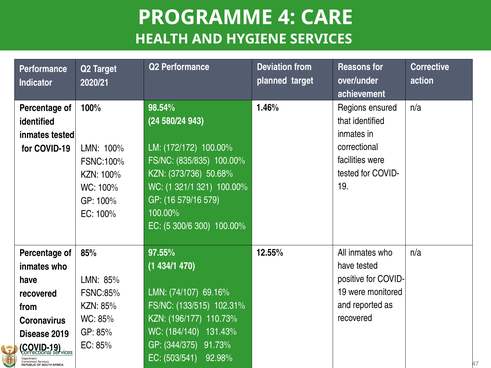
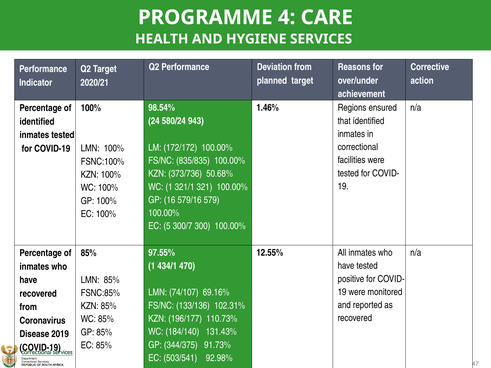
300/6: 300/6 -> 300/7 (183, 226)
133/515: 133/515 -> 133/136 (193, 306)
